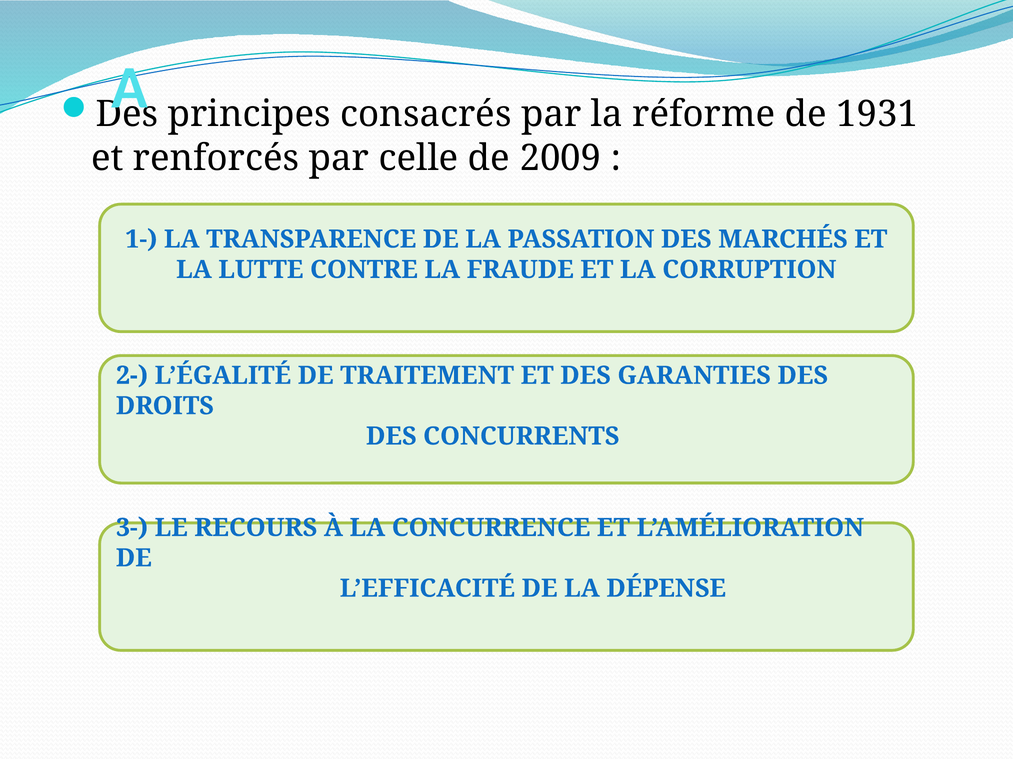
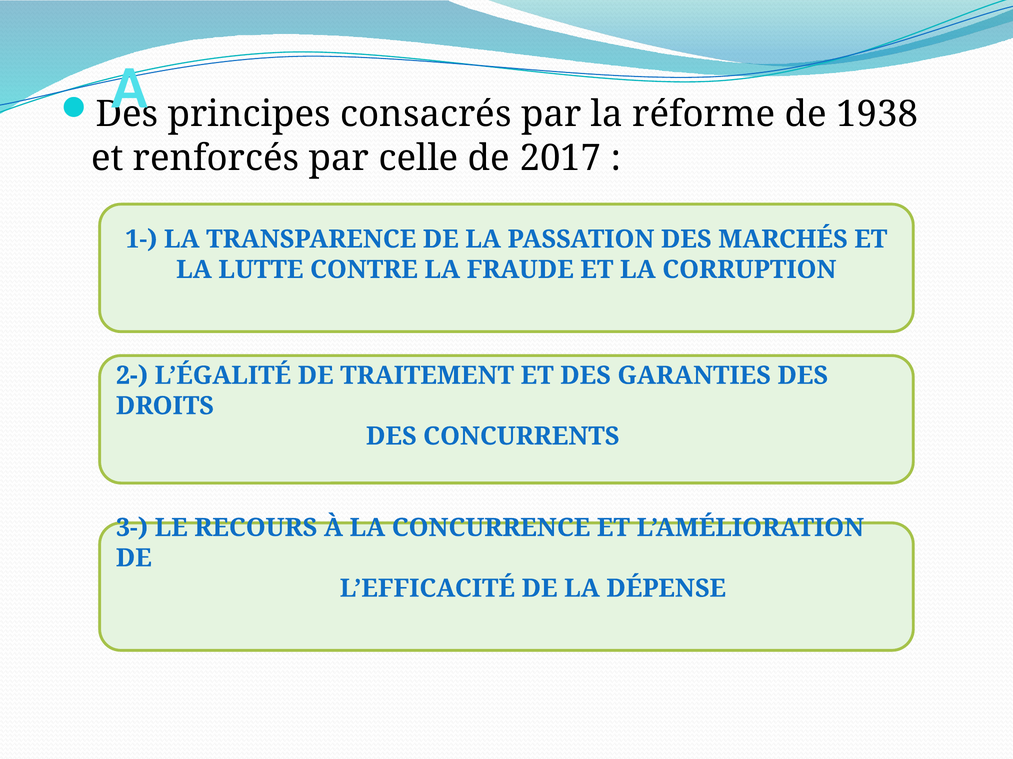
1931: 1931 -> 1938 (877, 114)
2009: 2009 -> 2017 (560, 158)
